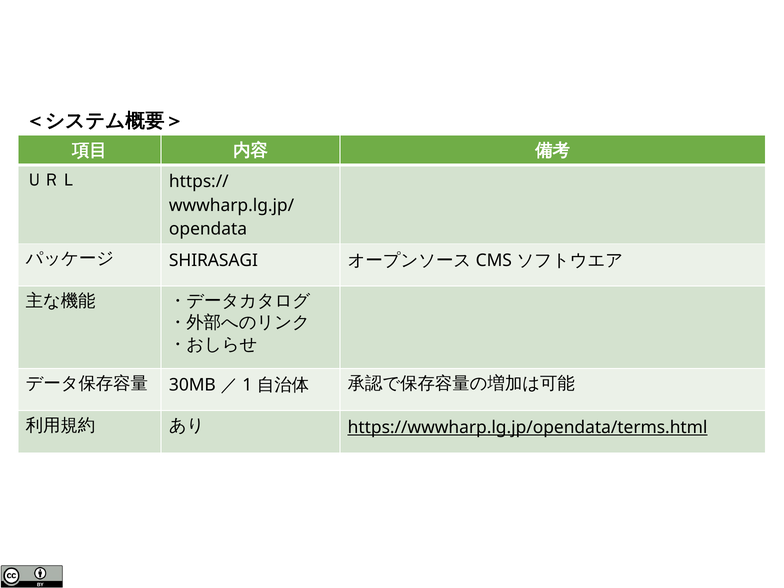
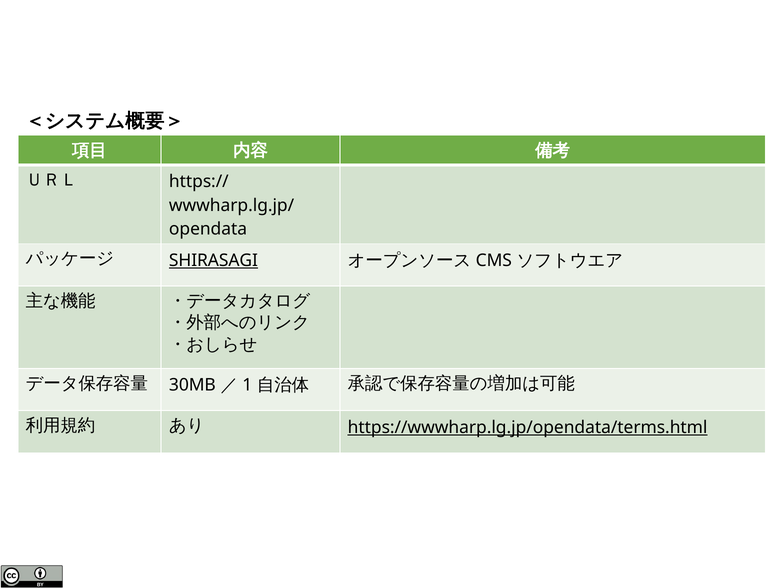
SHIRASAGI underline: none -> present (213, 260)
